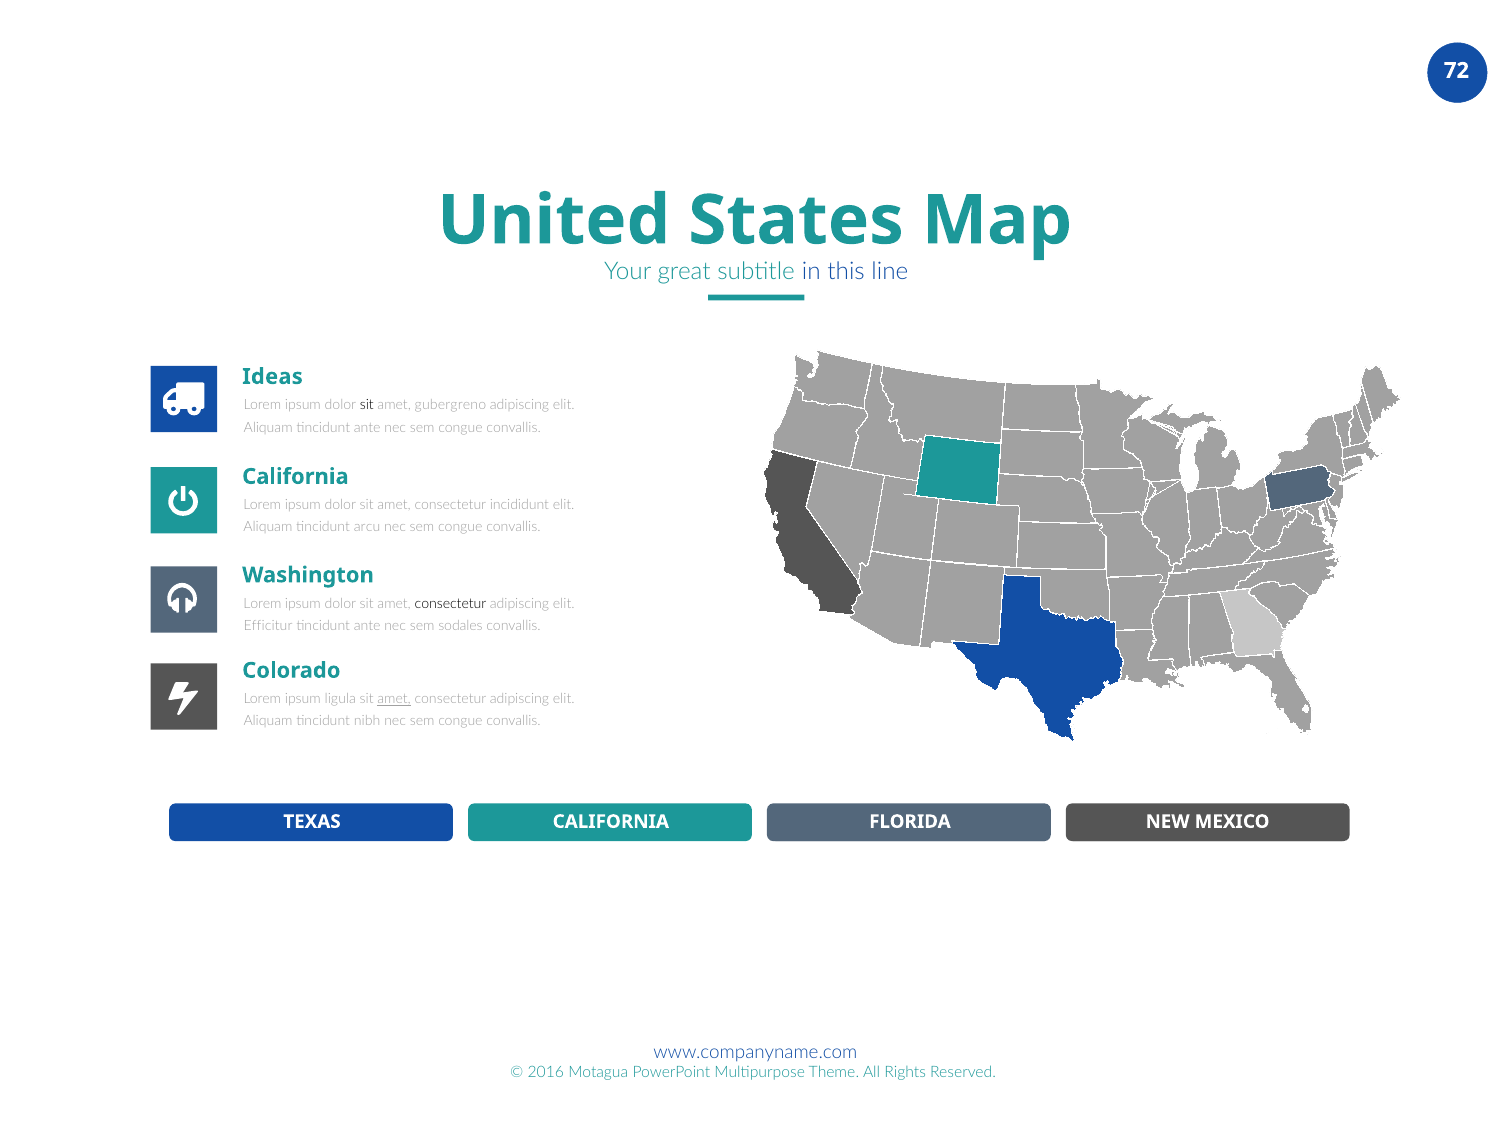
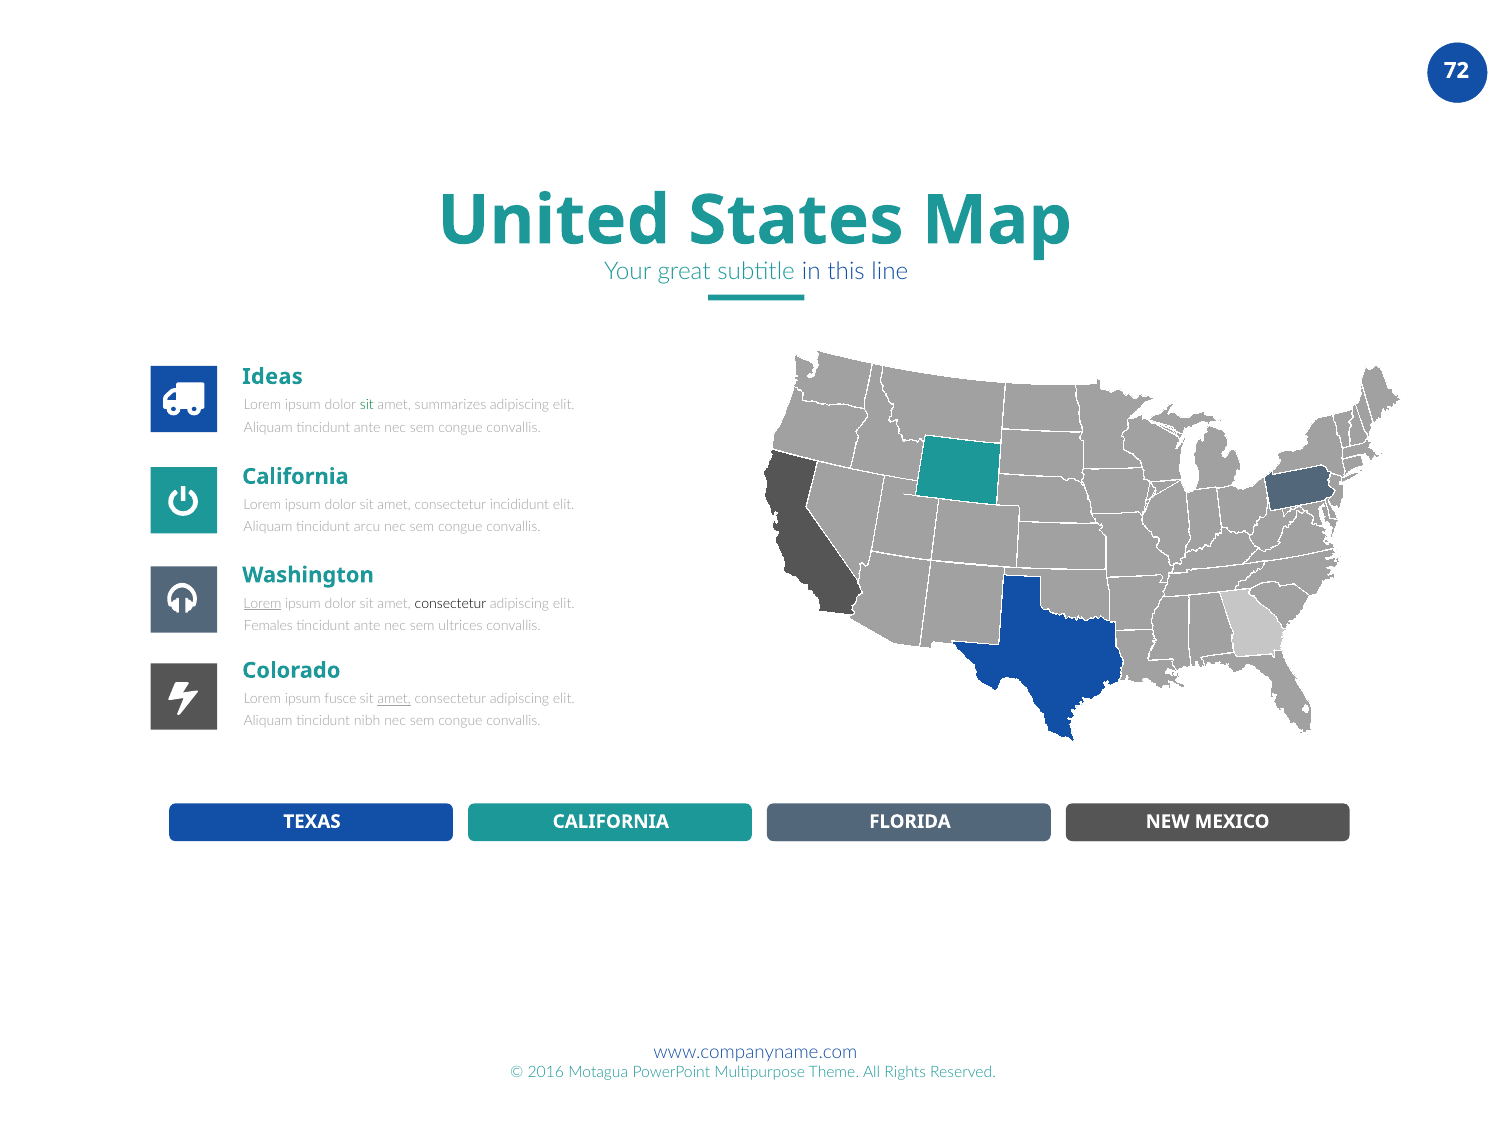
sit colour: black -> green (367, 405)
gubergreno: gubergreno -> summarizes (451, 405)
Lorem underline: none -> present (262, 603)
Efficitur: Efficitur -> Females (268, 625)
sodales: sodales -> ultrices (460, 625)
ligula: ligula -> fusce (340, 699)
